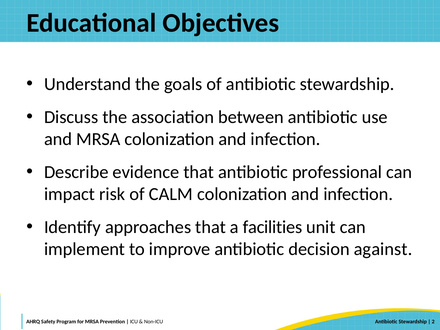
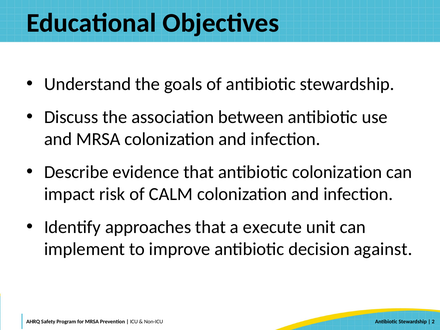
antibiotic professional: professional -> colonization (337, 172)
facilities: facilities -> execute (272, 227)
